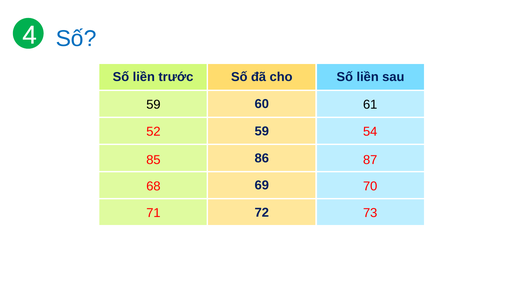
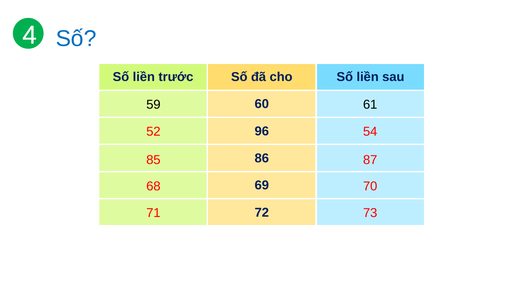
59: 59 -> 96 (262, 131)
